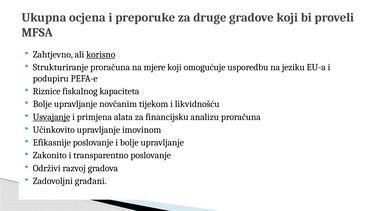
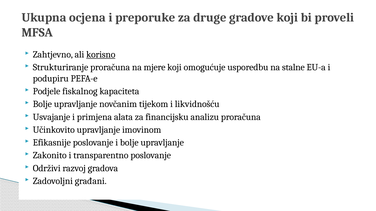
jeziku: jeziku -> stalne (293, 67)
Riznice: Riznice -> Podjele (47, 92)
Usvajanje underline: present -> none (52, 117)
